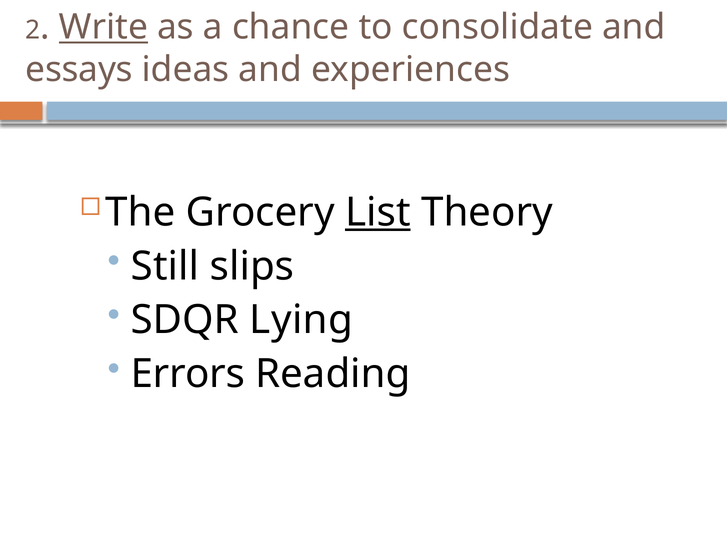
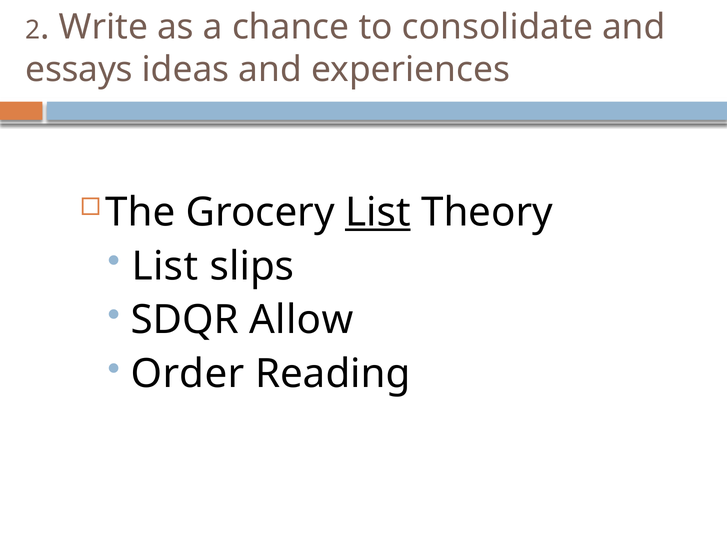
Write underline: present -> none (103, 27)
Still: Still -> List (165, 266)
Lying: Lying -> Allow (301, 320)
Errors: Errors -> Order (188, 374)
